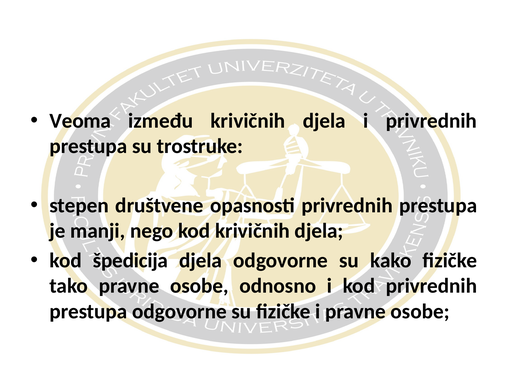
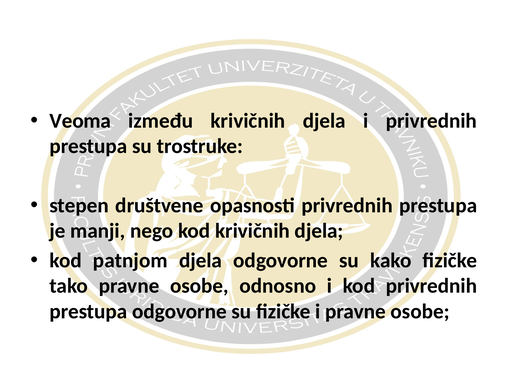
špedicija: špedicija -> patnjom (130, 261)
